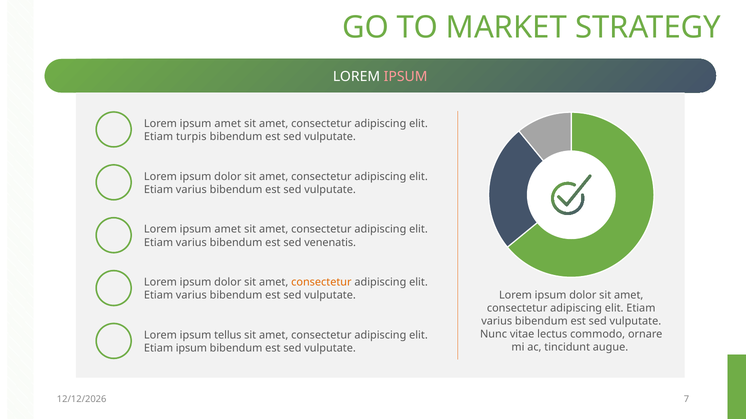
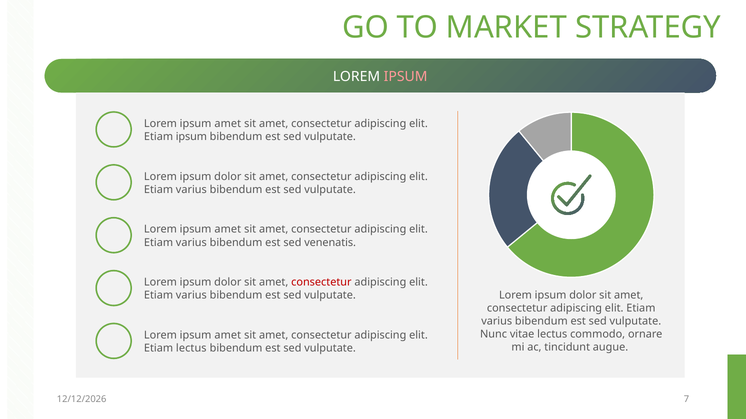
Etiam turpis: turpis -> ipsum (191, 137)
consectetur colour: orange -> red (321, 283)
tellus: tellus -> amet (228, 336)
Etiam ipsum: ipsum -> lectus (191, 349)
